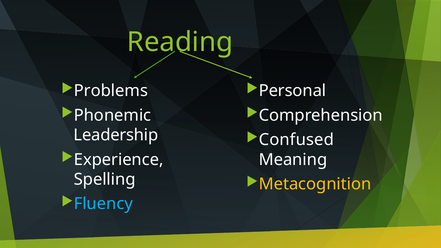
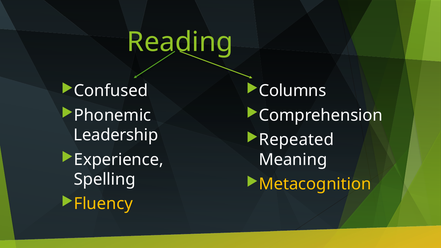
Problems: Problems -> Confused (111, 91)
Personal: Personal -> Columns (293, 91)
Confused: Confused -> Repeated (296, 140)
Fluency colour: light blue -> yellow (103, 204)
